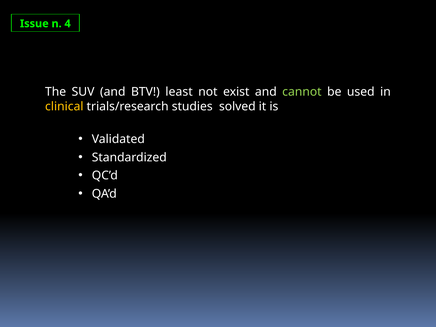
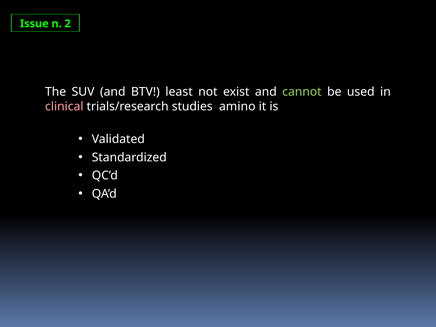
4: 4 -> 2 (68, 24)
clinical colour: yellow -> pink (64, 106)
solved: solved -> amino (237, 106)
